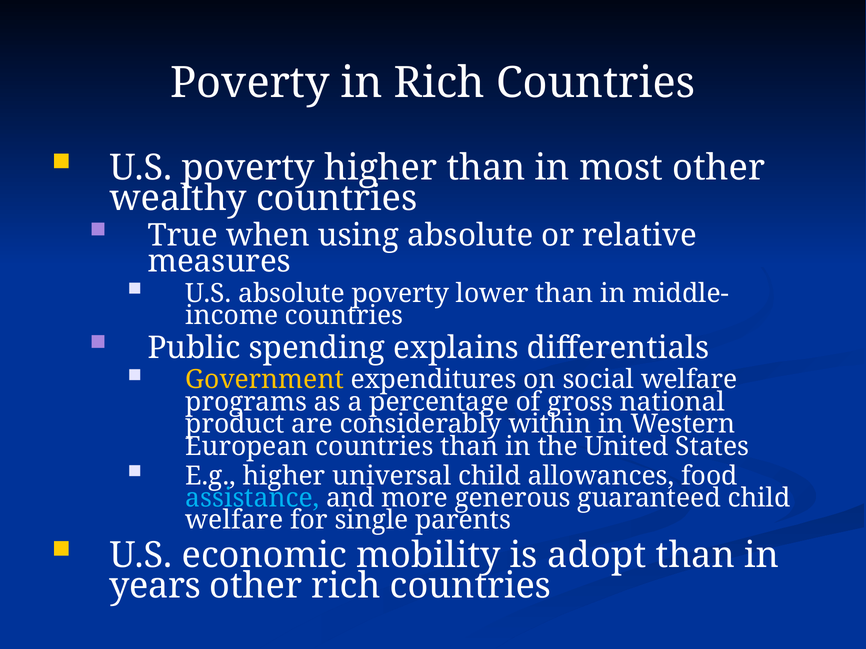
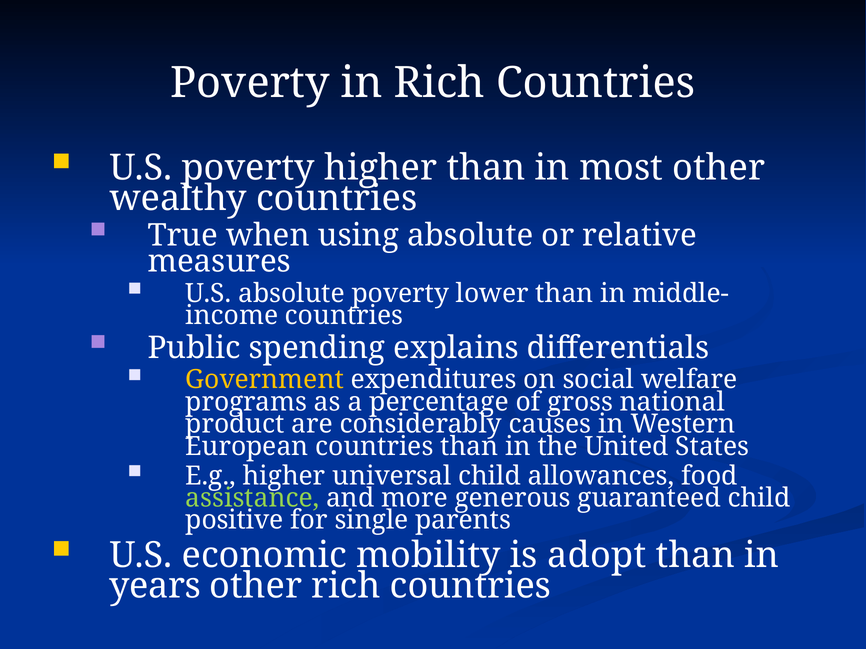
within: within -> causes (550, 425)
assistance colour: light blue -> light green (252, 498)
welfare: welfare -> positive (235, 521)
